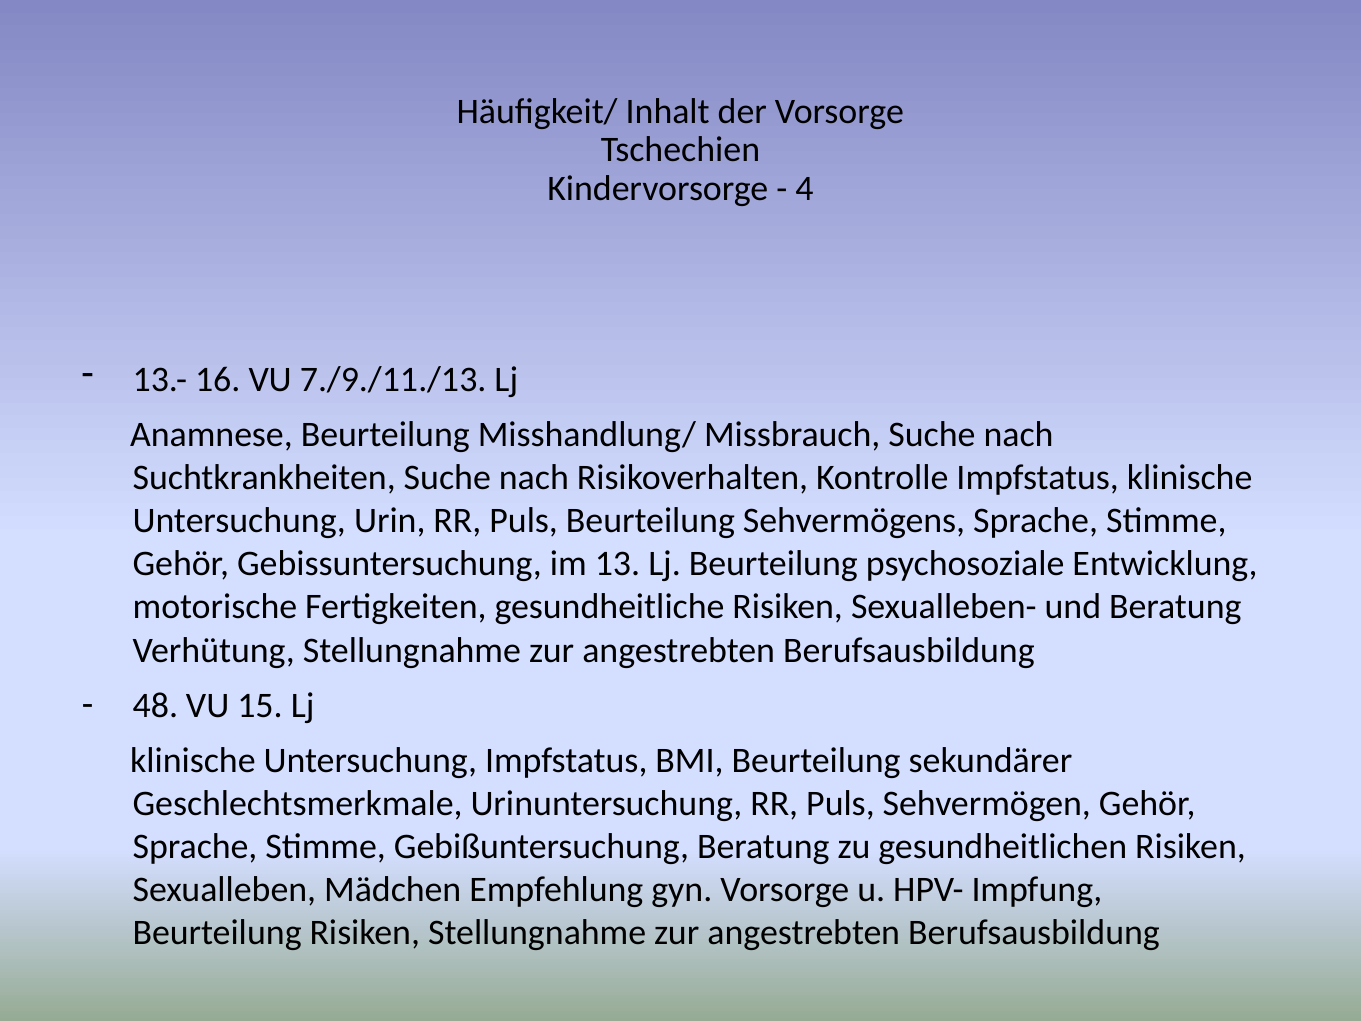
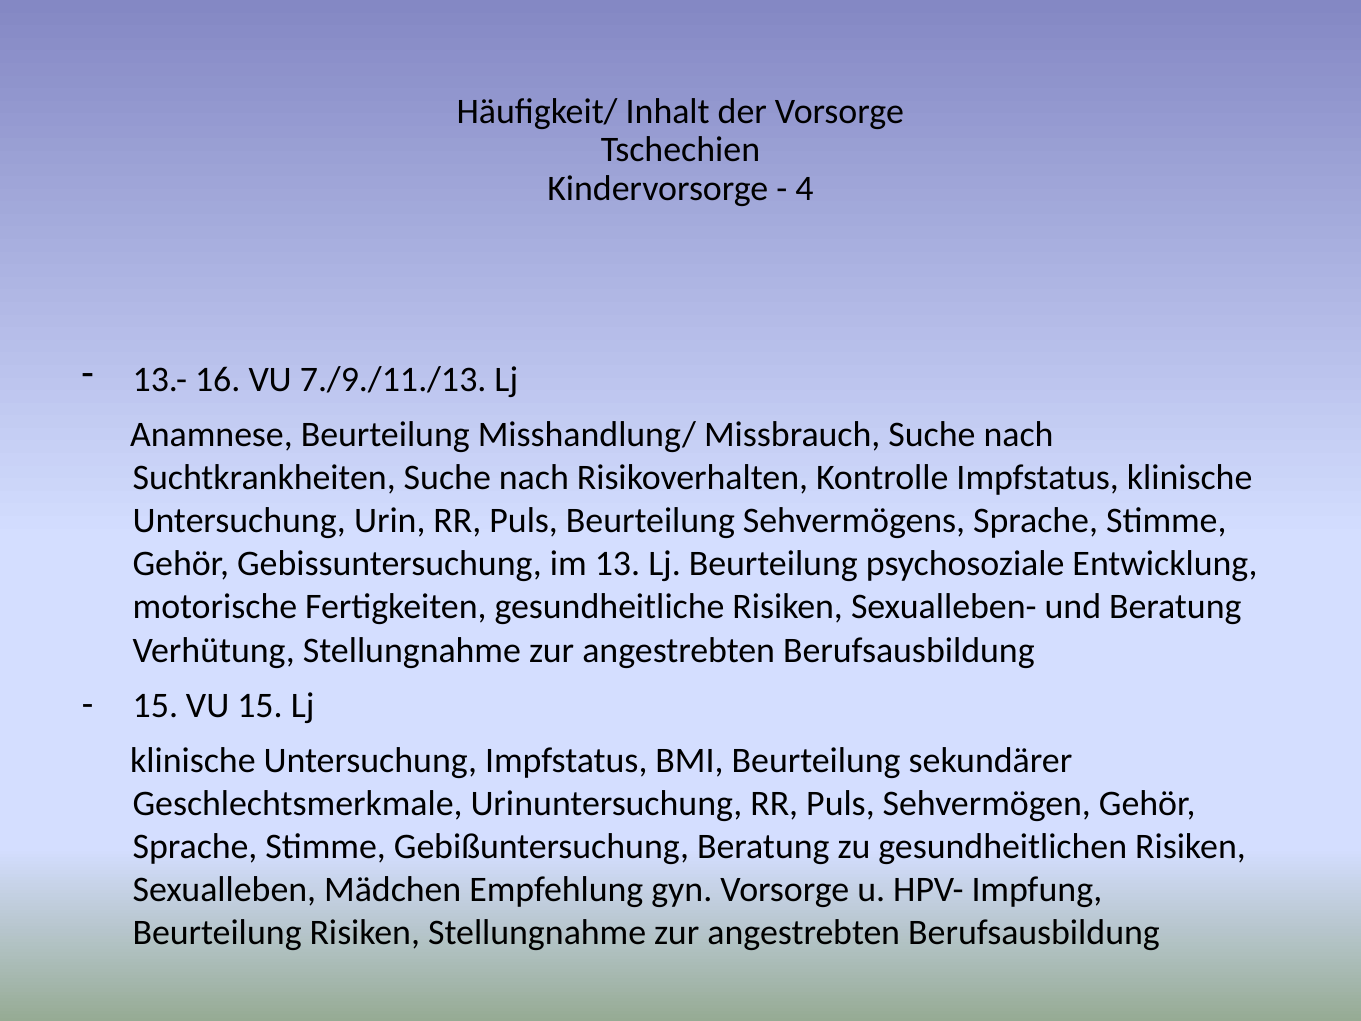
48: 48 -> 15 (155, 705)
